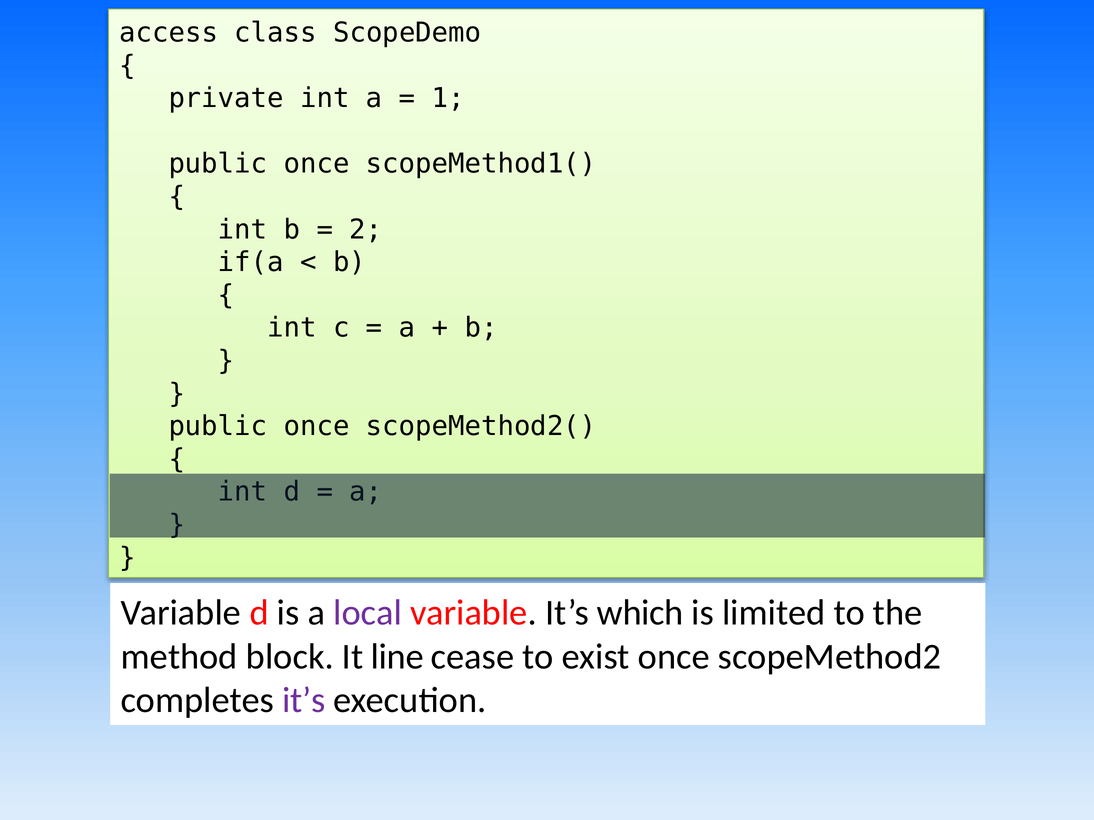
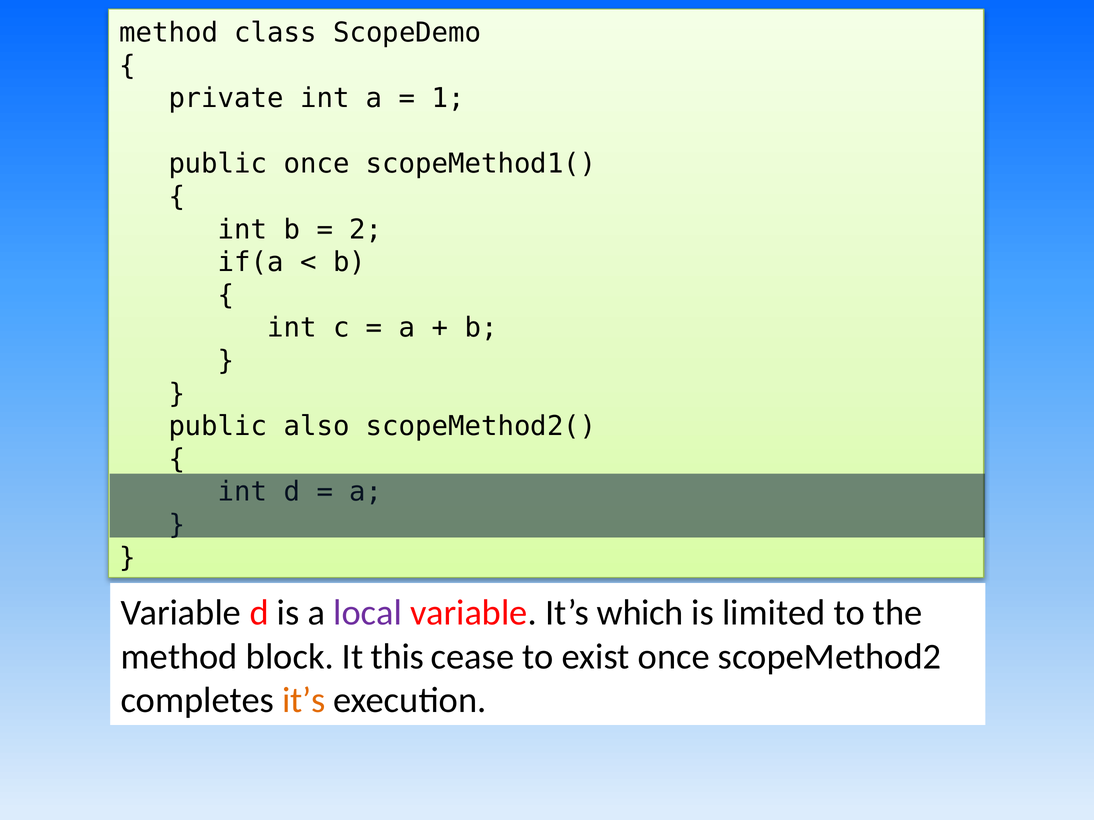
access: access -> method (169, 33)
once: once -> also (317, 427)
line: line -> this (397, 657)
it’s colour: purple -> orange (304, 701)
